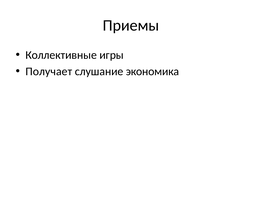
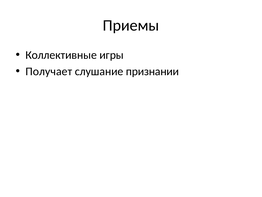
экономика: экономика -> признании (152, 71)
